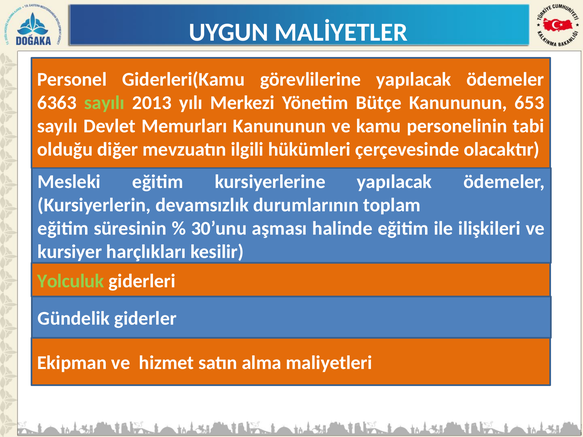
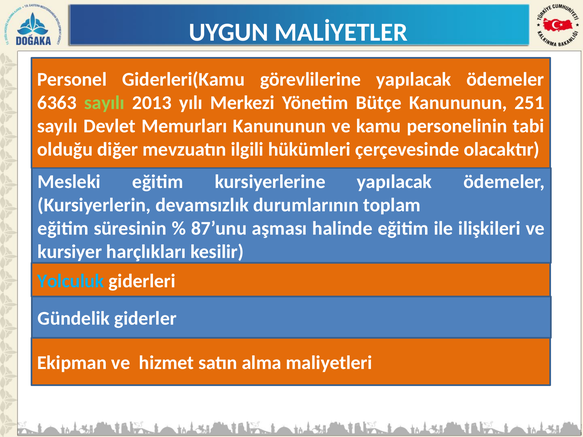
653: 653 -> 251 (529, 103)
30’unu: 30’unu -> 87’unu (219, 229)
Yolculuk colour: light green -> light blue (71, 281)
